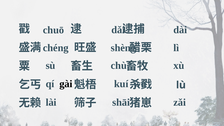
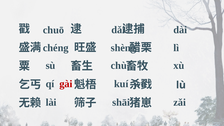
gài colour: black -> red (66, 84)
